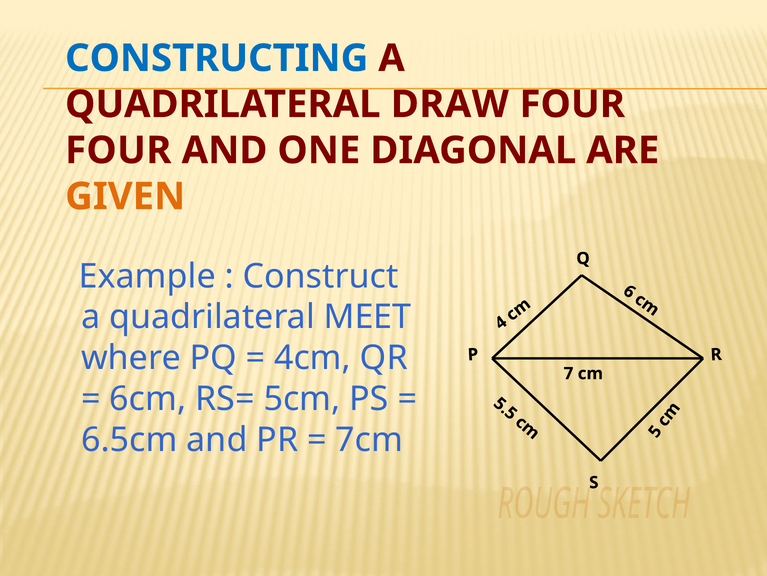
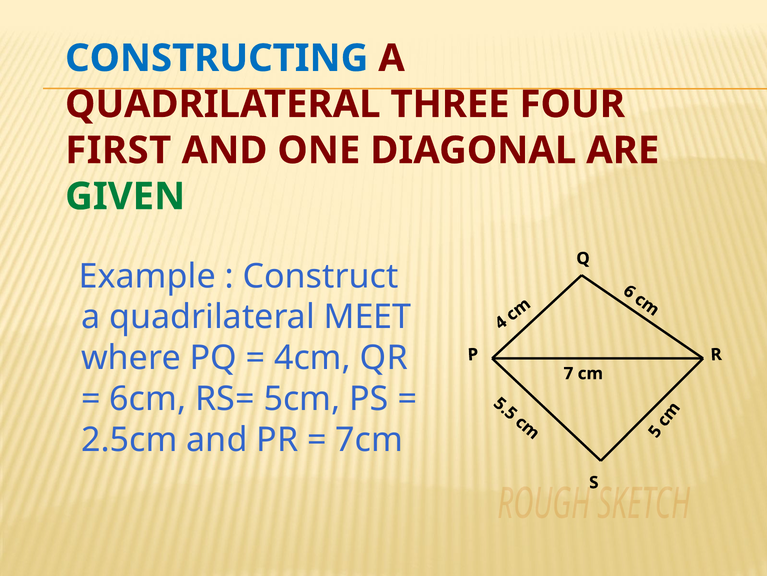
DRAW: DRAW -> THREE (450, 104)
FOUR: FOUR -> FIRST (118, 150)
GIVEN colour: orange -> green (125, 196)
6.5cm: 6.5cm -> 2.5cm (129, 440)
